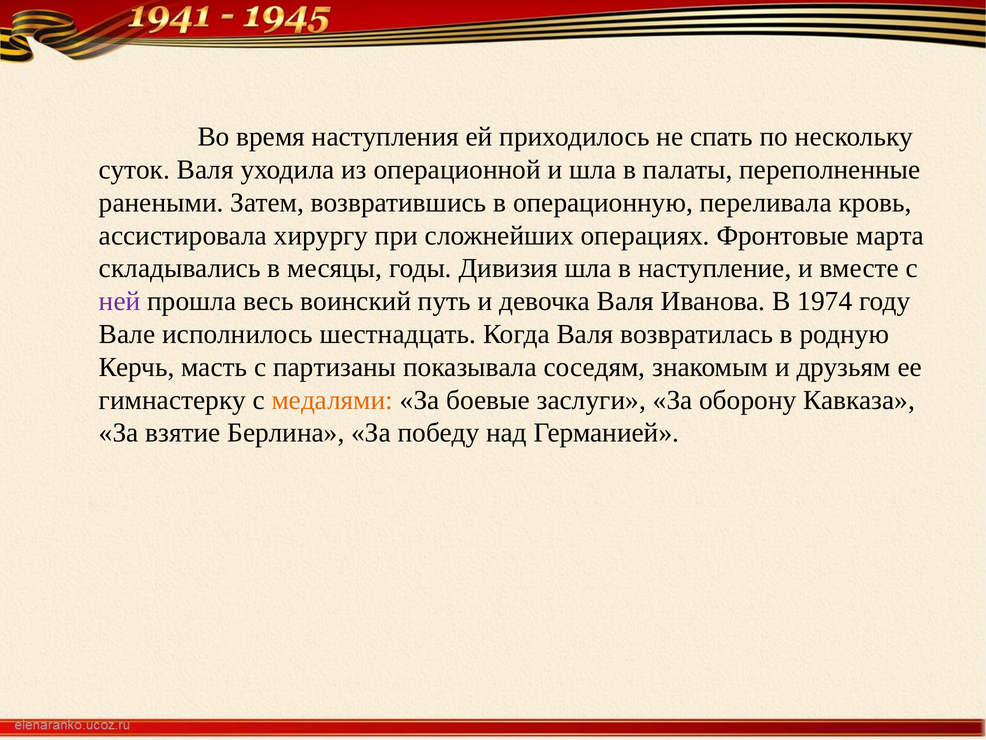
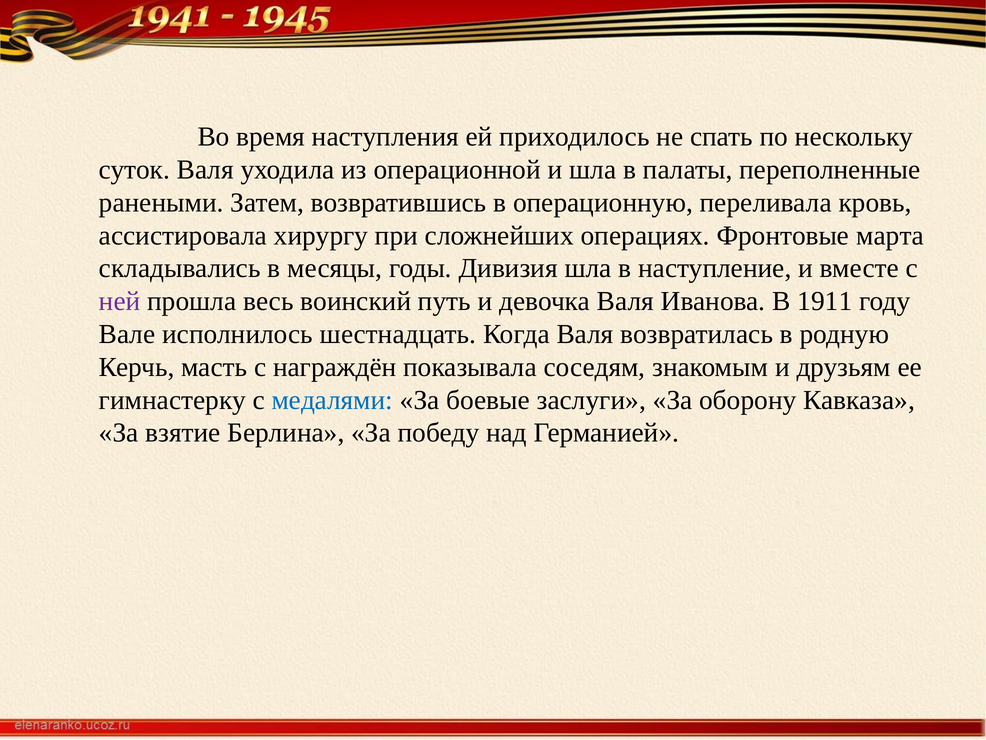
1974: 1974 -> 1911 (825, 301)
партизаны: партизаны -> награждён (335, 367)
медалями colour: orange -> blue (332, 400)
